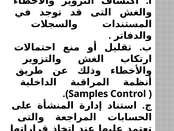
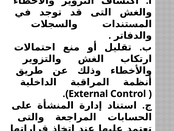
Samples: Samples -> External (88, 93)
